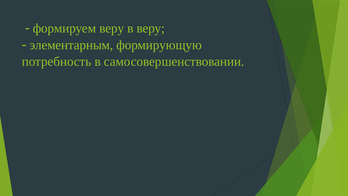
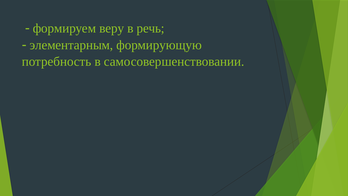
в веру: веру -> речь (151, 28)
